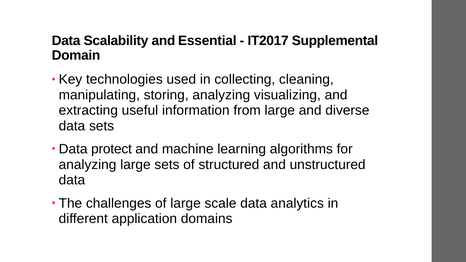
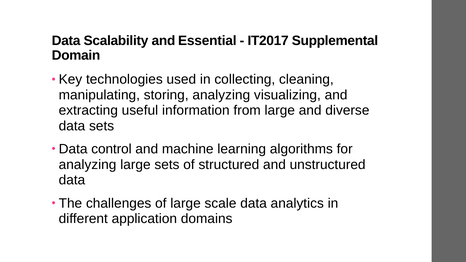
protect: protect -> control (111, 149)
